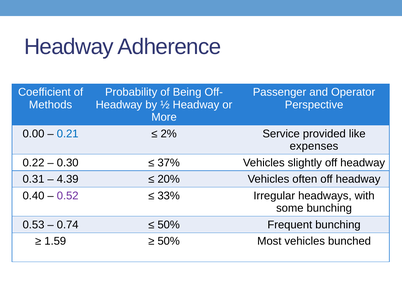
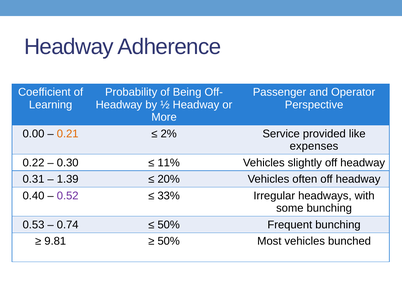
Methods: Methods -> Learning (51, 105)
0.21 colour: blue -> orange (68, 133)
37%: 37% -> 11% (169, 162)
4.39: 4.39 -> 1.39 (68, 179)
1.59: 1.59 -> 9.81 (55, 241)
